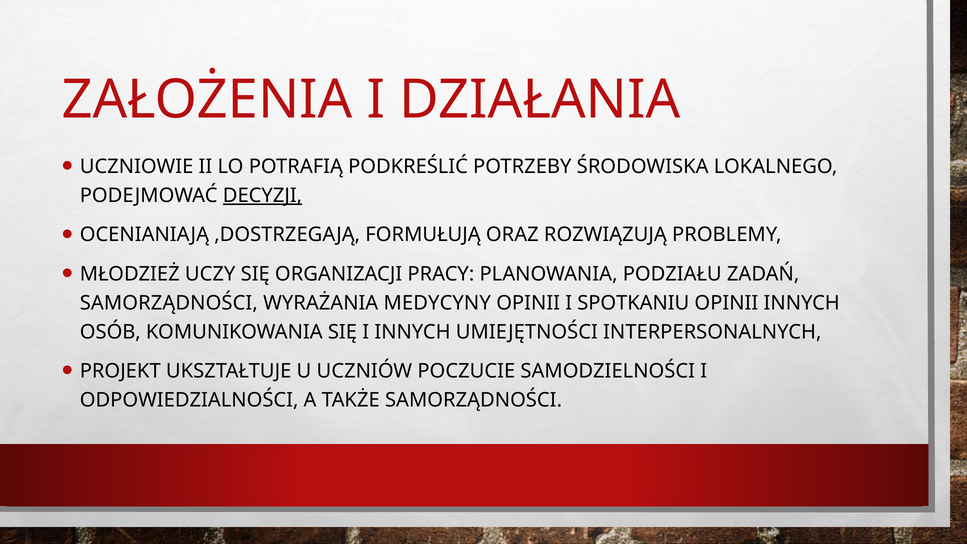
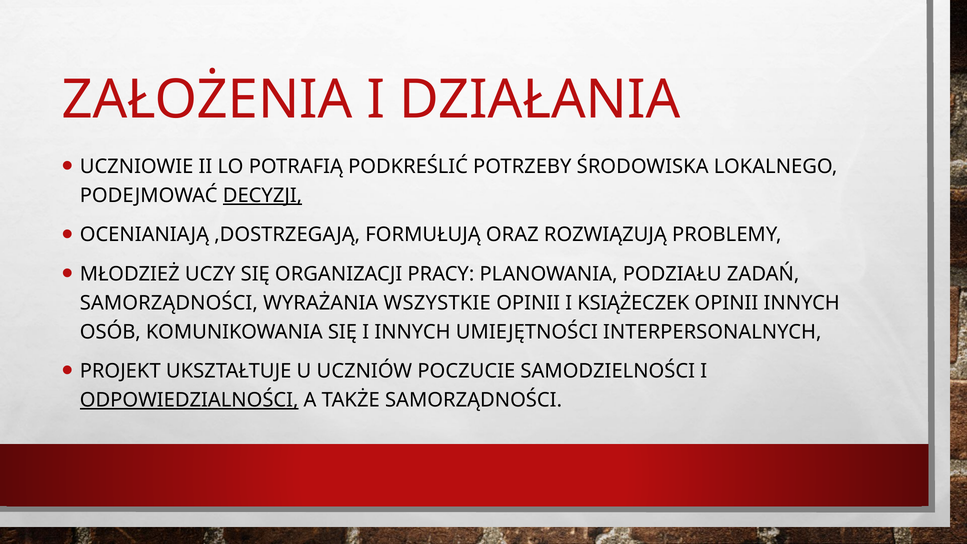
MEDYCYNY: MEDYCYNY -> WSZYSTKIE (437, 303)
SPOTKANIU: SPOTKANIU -> KSIĄŻECZEK (633, 303)
ODPOWIEDZIALNOŚCI underline: none -> present (189, 400)
